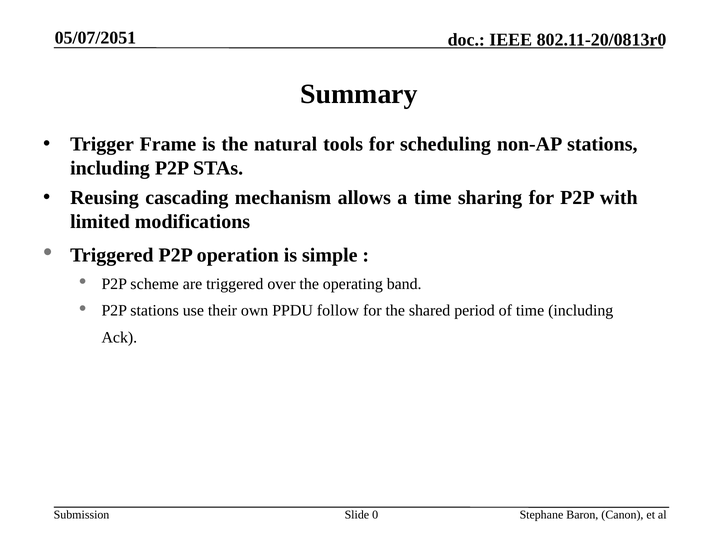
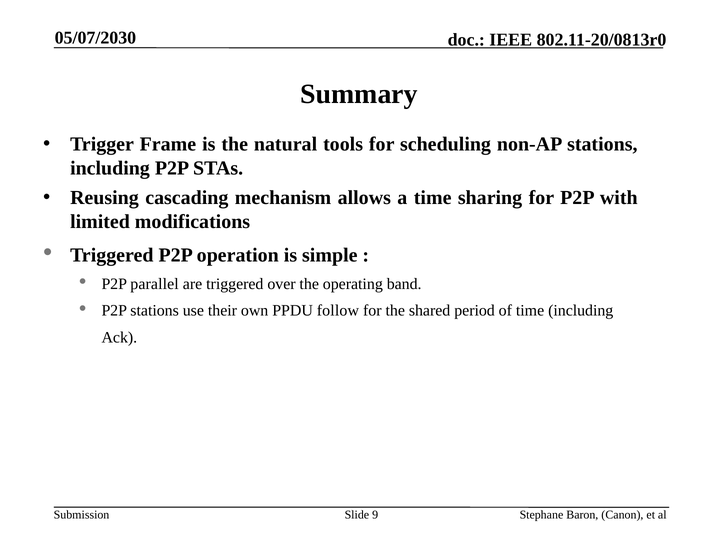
05/07/2051: 05/07/2051 -> 05/07/2030 (95, 38)
scheme: scheme -> parallel (155, 284)
0: 0 -> 9 (375, 516)
